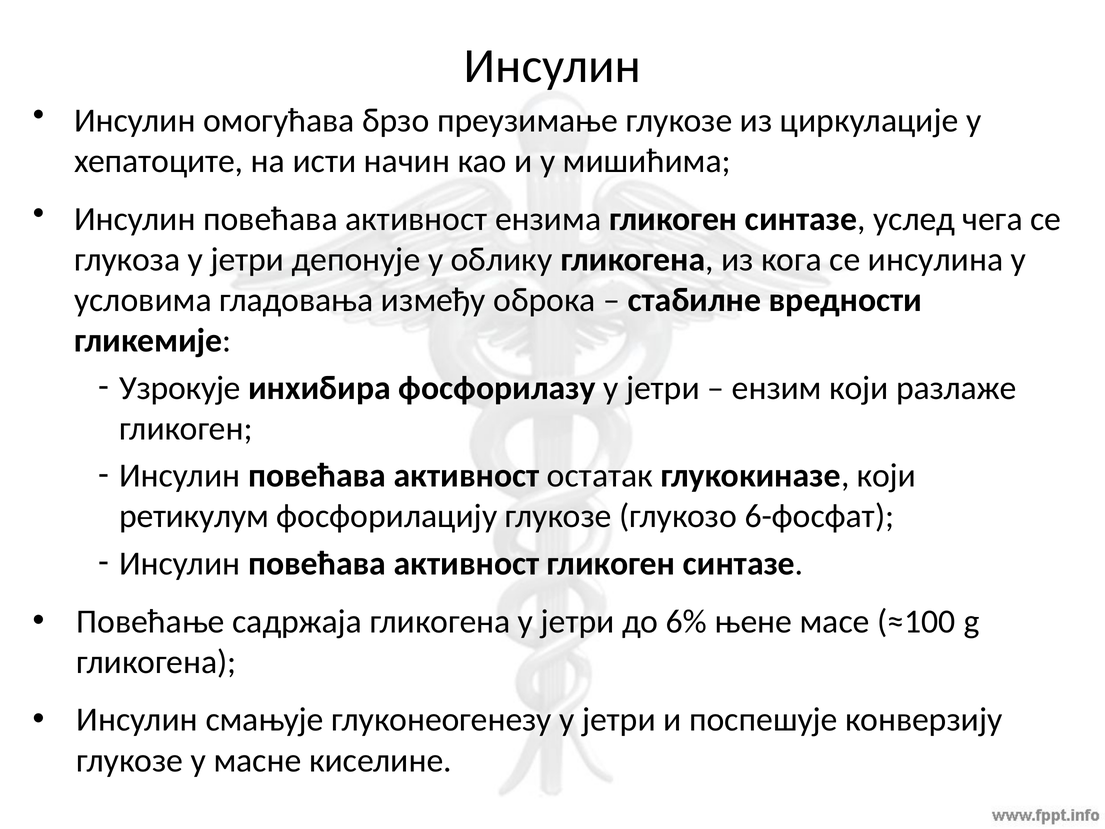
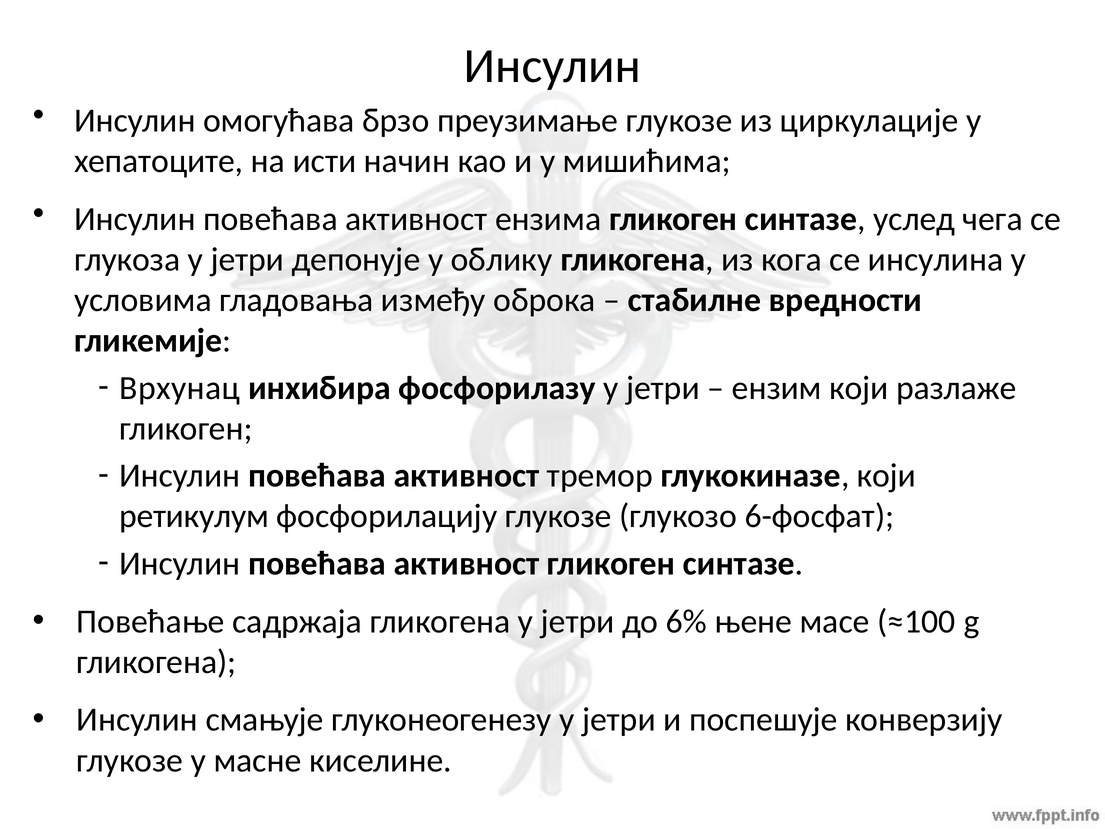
Узрокује: Узрокује -> Врхунац (180, 388)
остатак: остатак -> тремор (600, 475)
